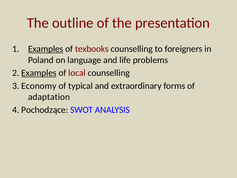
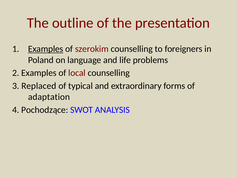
texbooks: texbooks -> szerokim (92, 49)
Examples underline: present -> none (39, 73)
Economy: Economy -> Replaced (39, 86)
